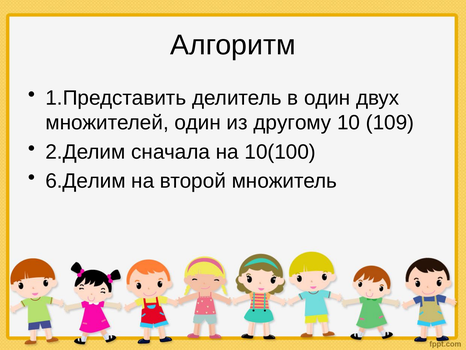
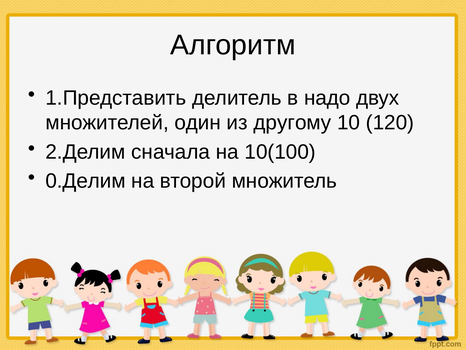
в один: один -> надо (327, 98)
109: 109 -> 120 (390, 123)
6.Делим: 6.Делим -> 0.Делим (86, 181)
